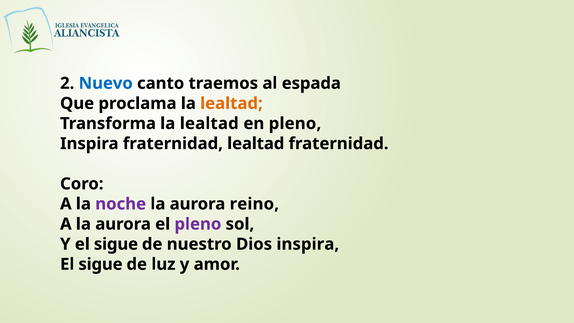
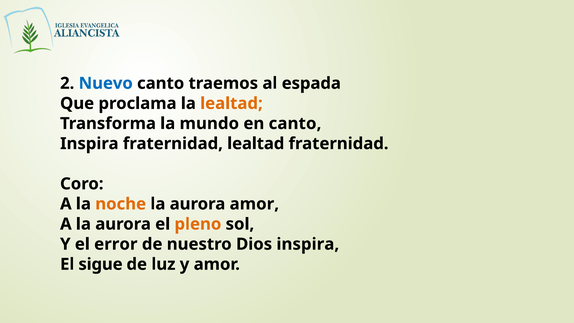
Transforma la lealtad: lealtad -> mundo (209, 123)
en pleno: pleno -> canto (295, 123)
noche colour: purple -> orange (121, 204)
aurora reino: reino -> amor (254, 204)
pleno colour: purple -> orange (198, 224)
Y el sigue: sigue -> error (116, 244)
